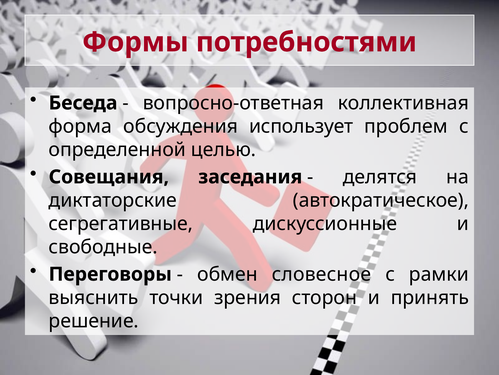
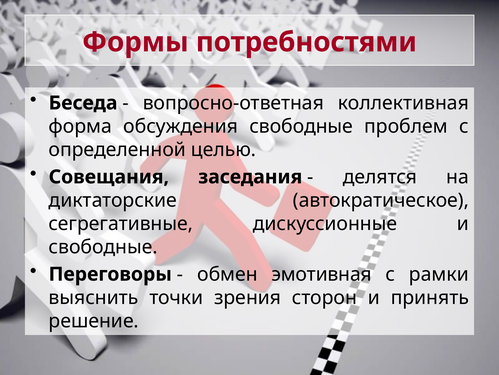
обсуждения использует: использует -> свободные (301, 126)
словесное: словесное -> эмотивная (322, 274)
